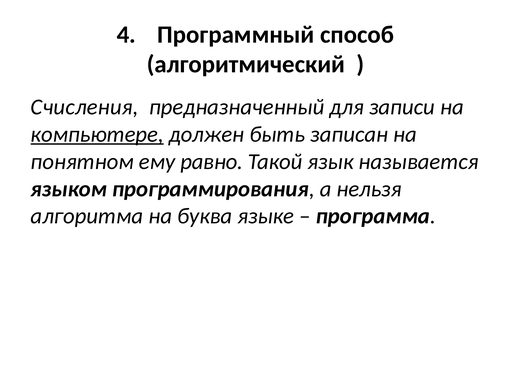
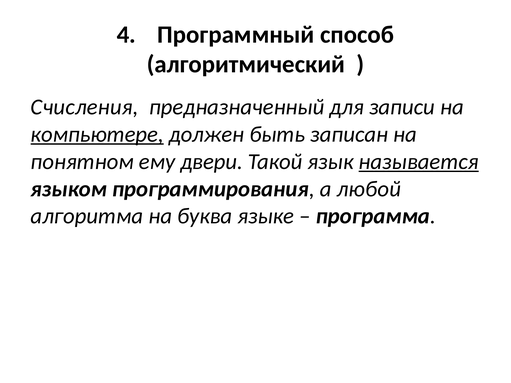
равно: равно -> двери (212, 162)
называется underline: none -> present (419, 162)
нельзя: нельзя -> любой (369, 189)
